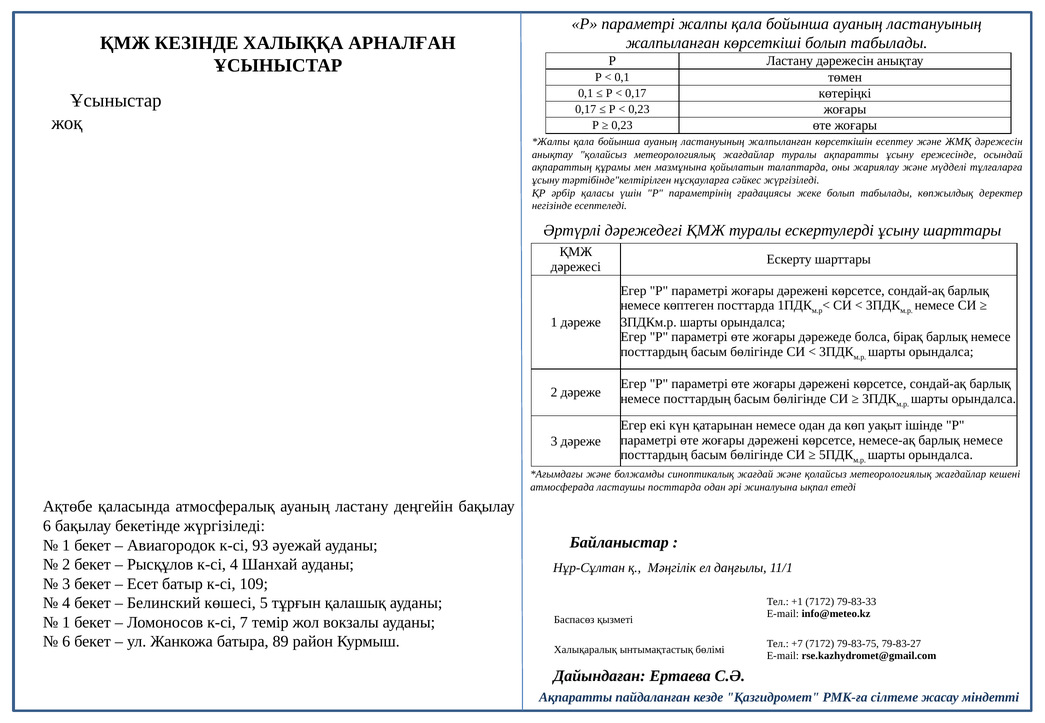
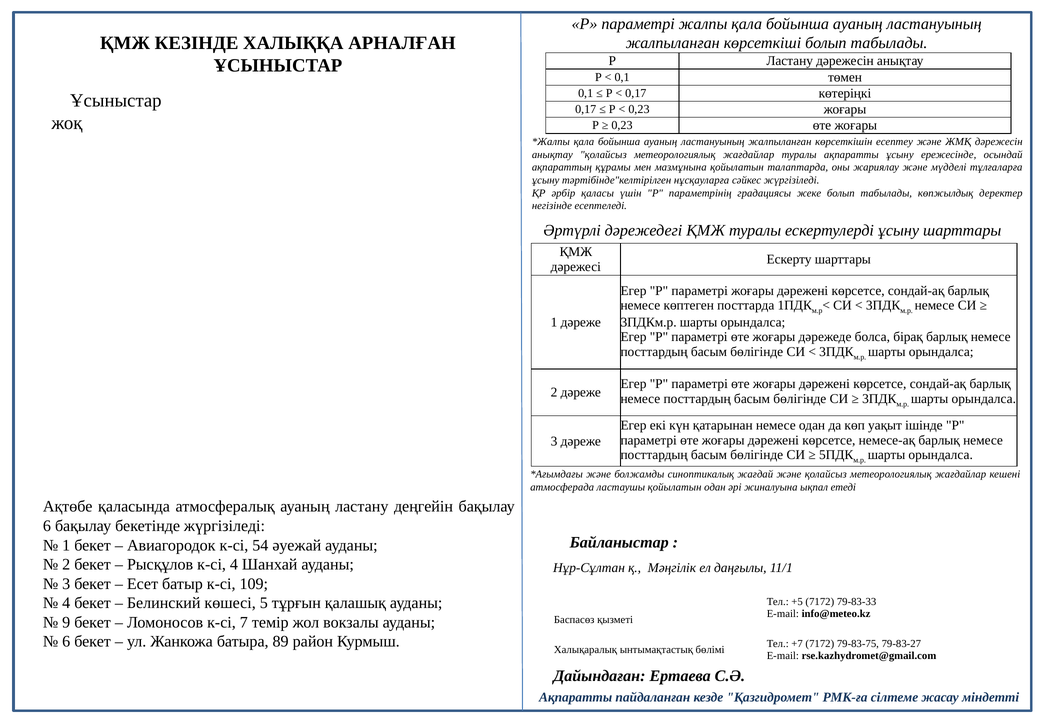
ластаушы посттарда: посттарда -> қойылатын (675, 487)
93: 93 -> 54 (260, 546)
+1: +1 -> +5 (797, 602)
1: 1 -> 9 (66, 623)
